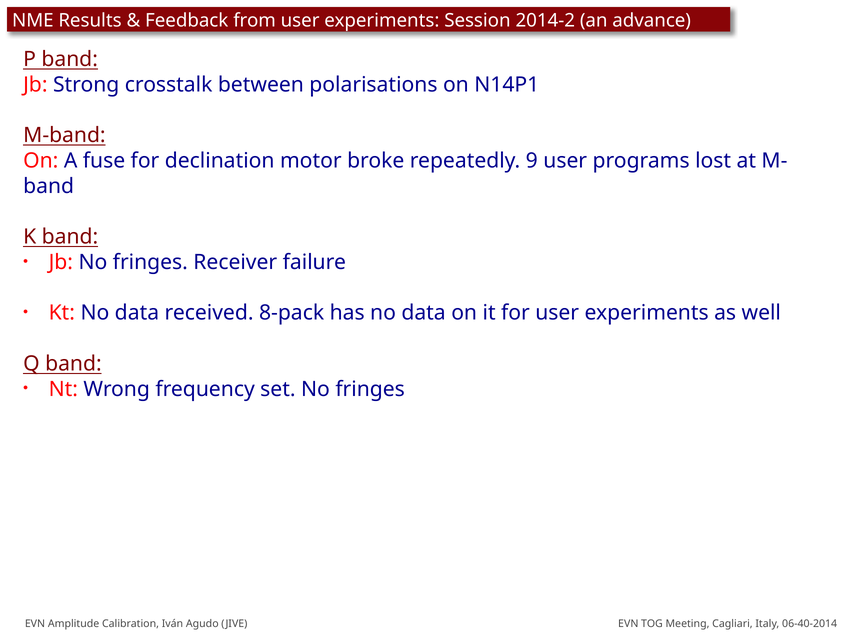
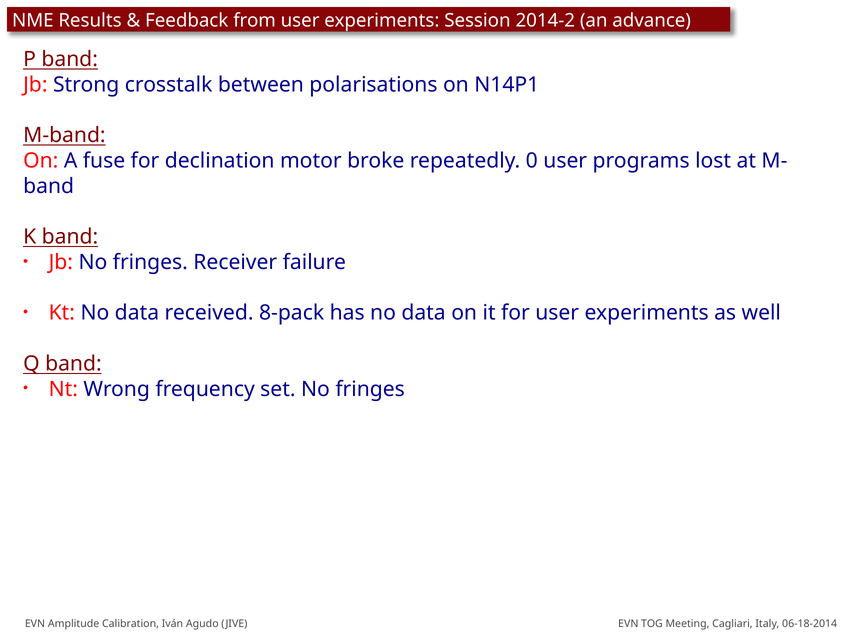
9: 9 -> 0 (532, 161)
06-40-2014: 06-40-2014 -> 06-18-2014 (810, 624)
